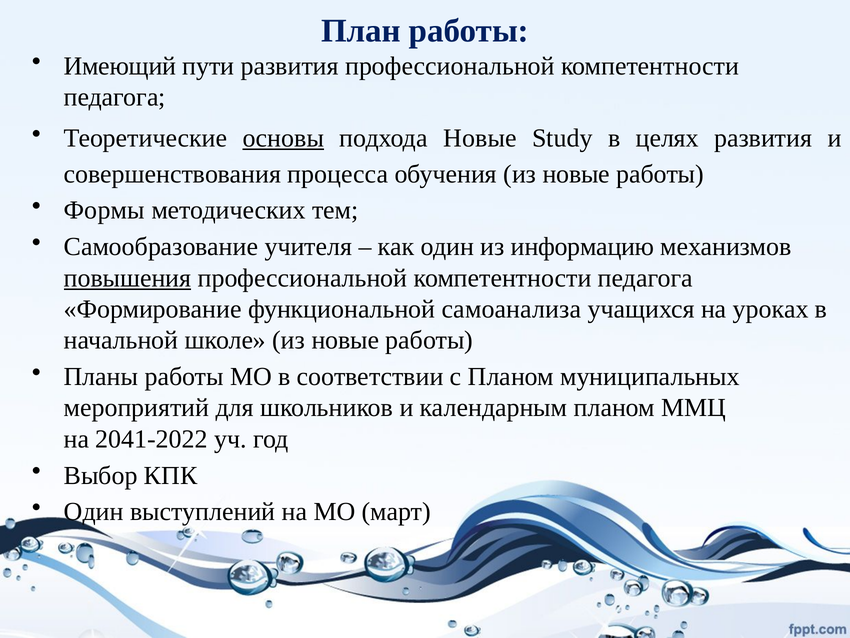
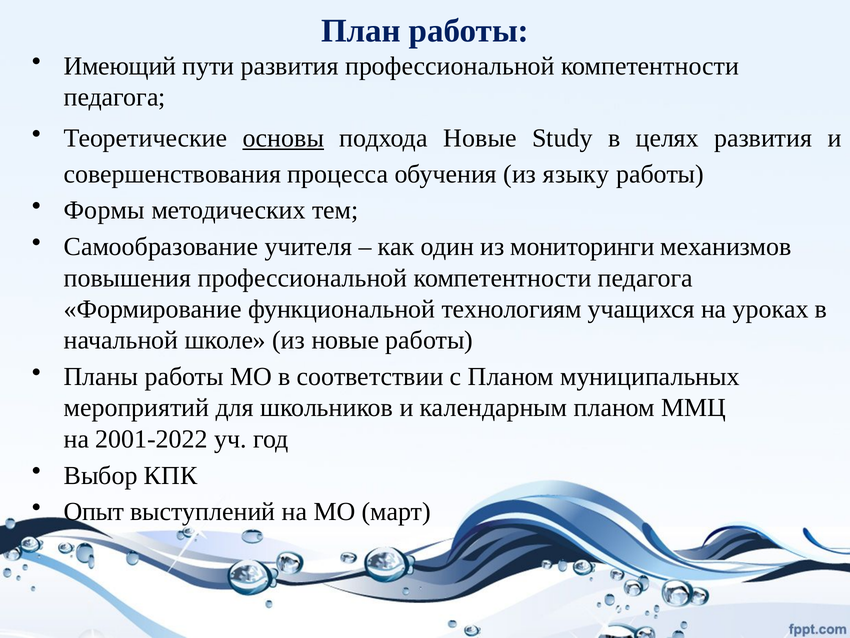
обучения из новые: новые -> языку (576, 174)
информацию: информацию -> мониторинги (583, 247)
повышения underline: present -> none (128, 278)
самоанализа: самоанализа -> технологиям (512, 309)
2041-2022: 2041-2022 -> 2001-2022 (152, 439)
Один: Один -> Опыт (94, 511)
